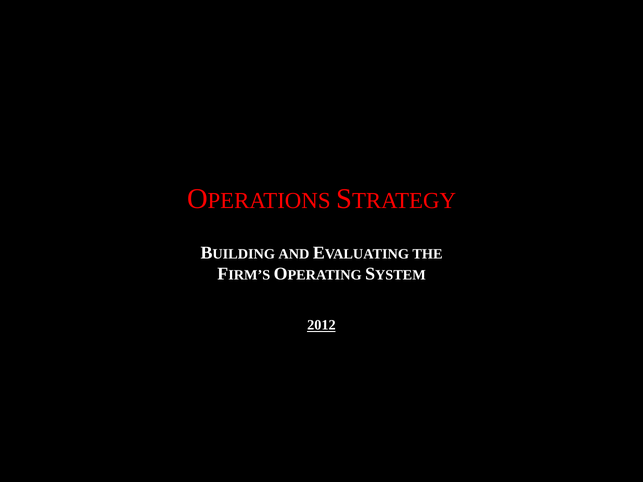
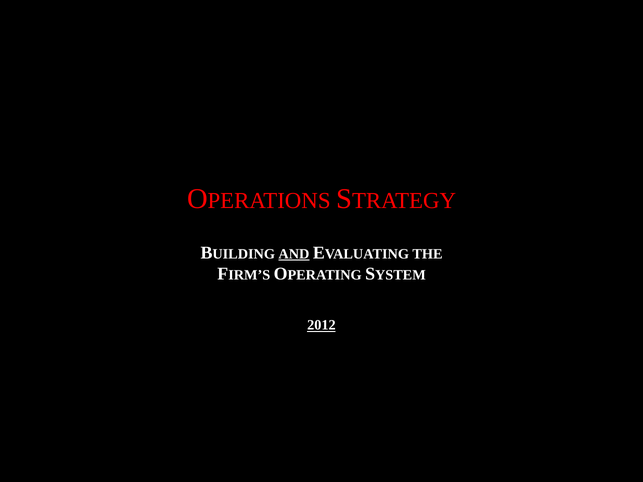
AND underline: none -> present (294, 254)
